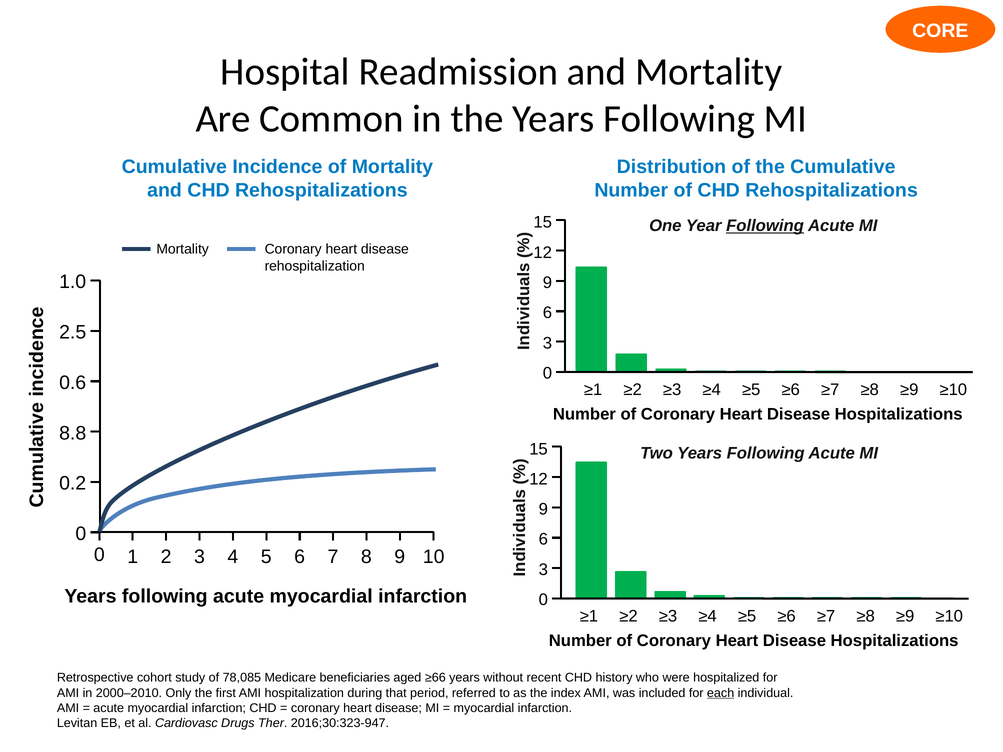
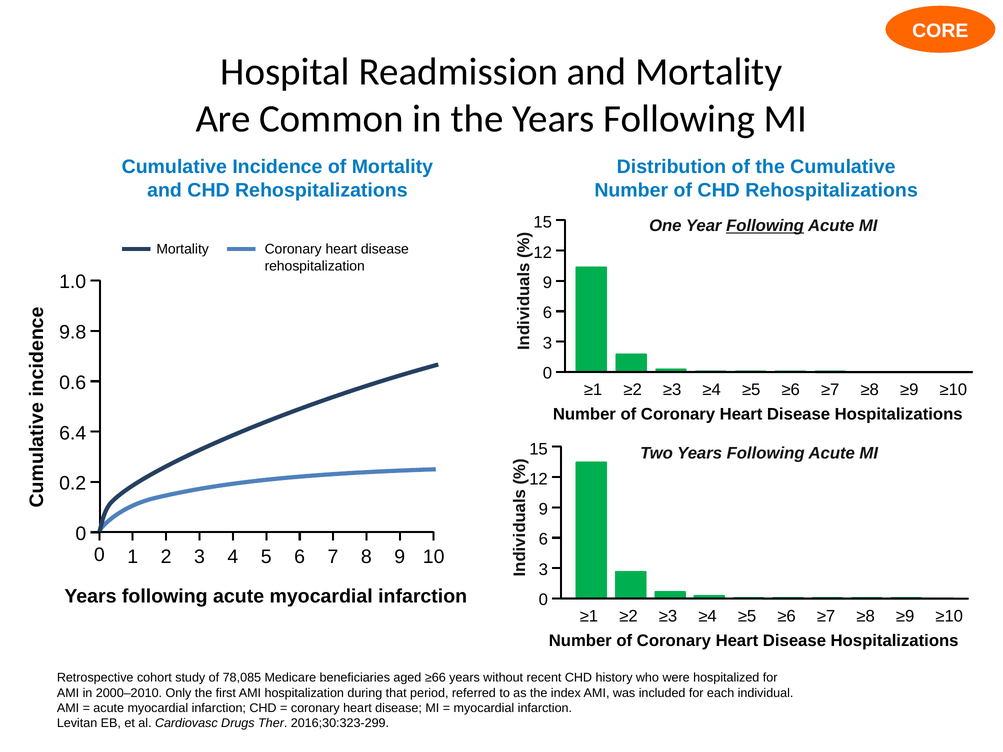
2.5: 2.5 -> 9.8 (73, 332)
8.8: 8.8 -> 6.4 (73, 433)
each underline: present -> none (721, 693)
2016;30:323-947: 2016;30:323-947 -> 2016;30:323-299 (340, 723)
